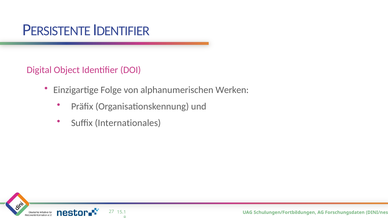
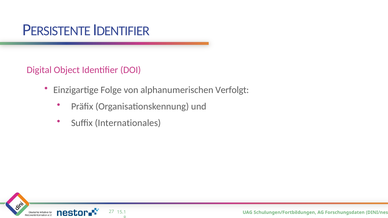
Werken: Werken -> Verfolgt (232, 90)
